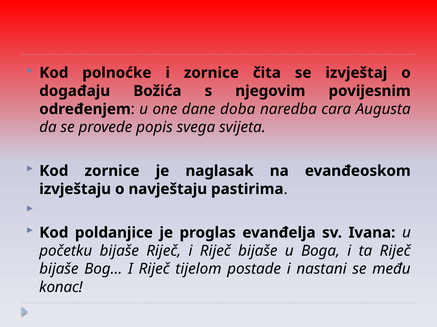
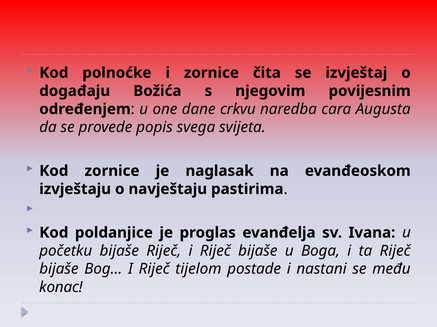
doba: doba -> crkvu (238, 109)
